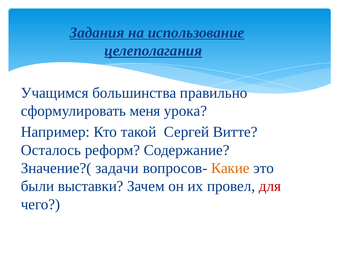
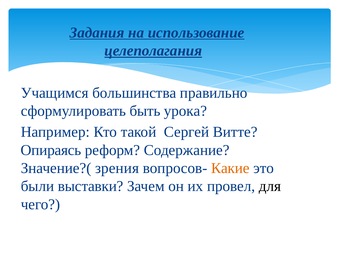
меня: меня -> быть (145, 111)
Осталось: Осталось -> Опираясь (51, 150)
задачи: задачи -> зрения (117, 168)
для colour: red -> black (270, 186)
